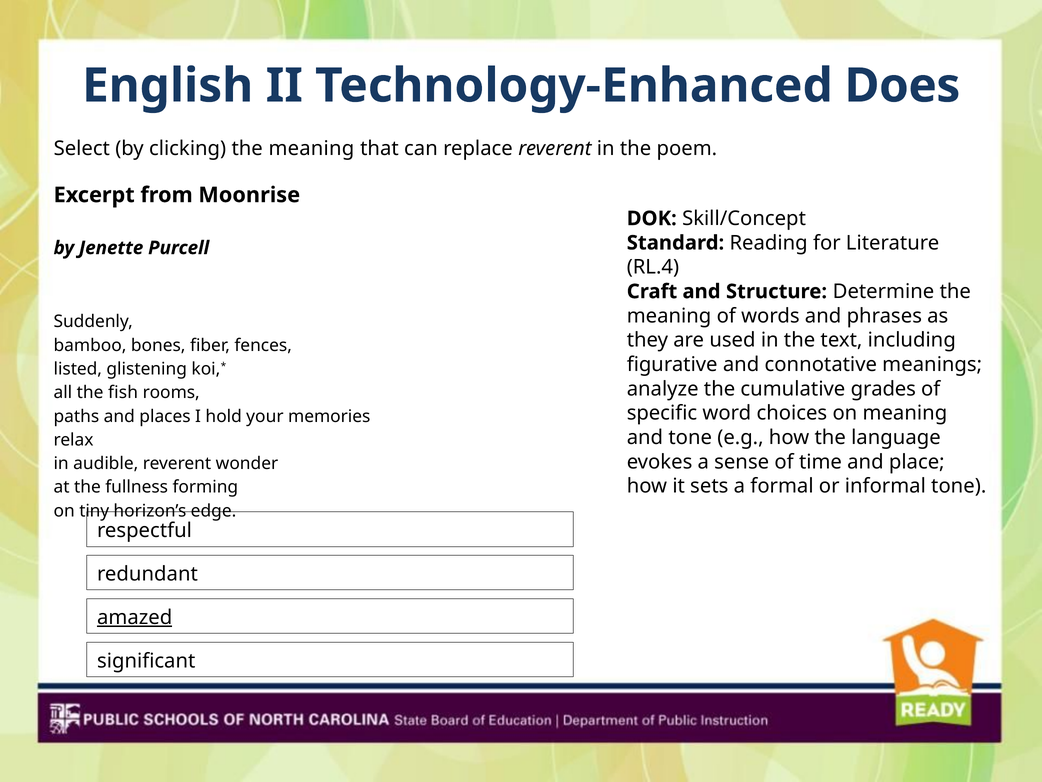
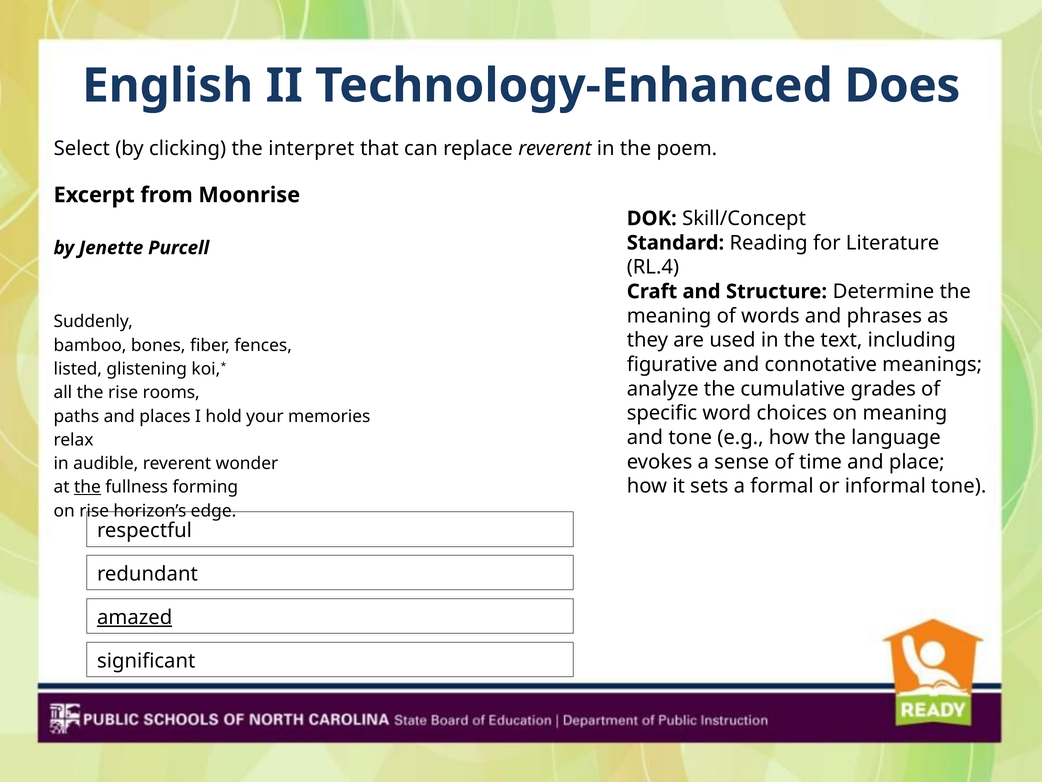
clicking the meaning: meaning -> interpret (311, 149)
the fish: fish -> rise (123, 392)
the underline: none -> present (87, 487)
on tiny: tiny -> rise (94, 511)
